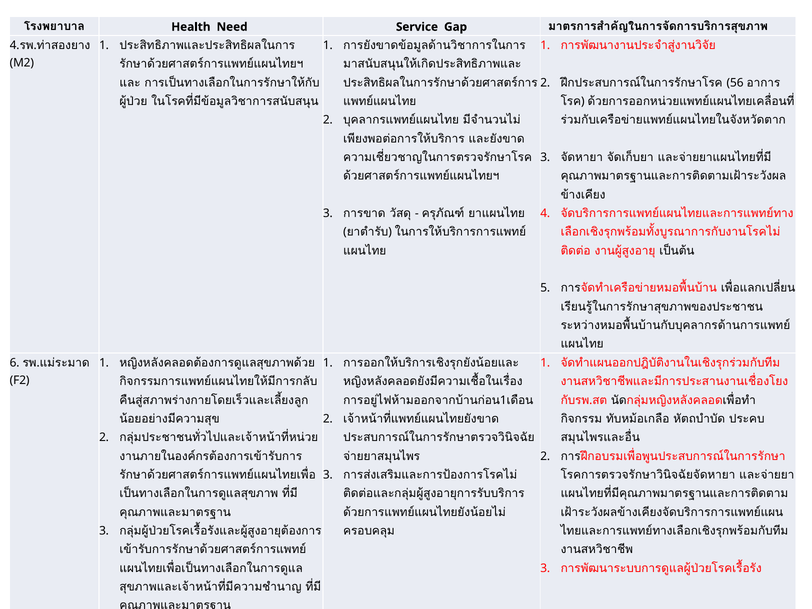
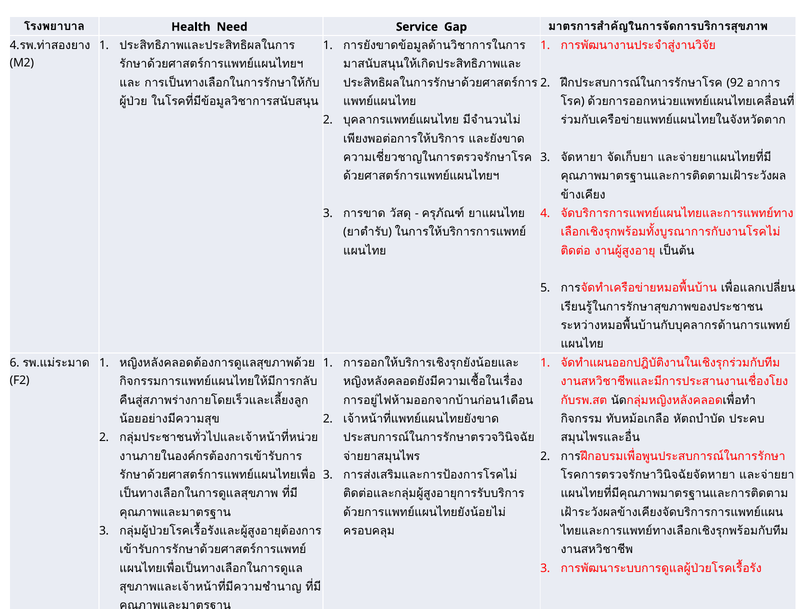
56: 56 -> 92 (735, 83)
